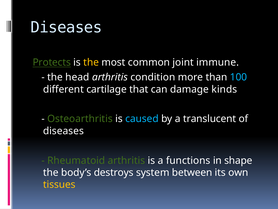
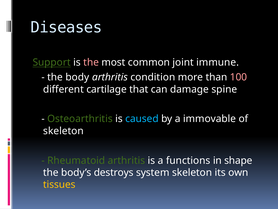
Protects: Protects -> Support (52, 62)
the colour: yellow -> pink (91, 62)
head: head -> body (77, 77)
100 colour: light blue -> pink (238, 77)
kinds: kinds -> spine (224, 89)
translucent: translucent -> immovable (210, 119)
diseases: diseases -> skeleton (63, 131)
system between: between -> skeleton (192, 172)
